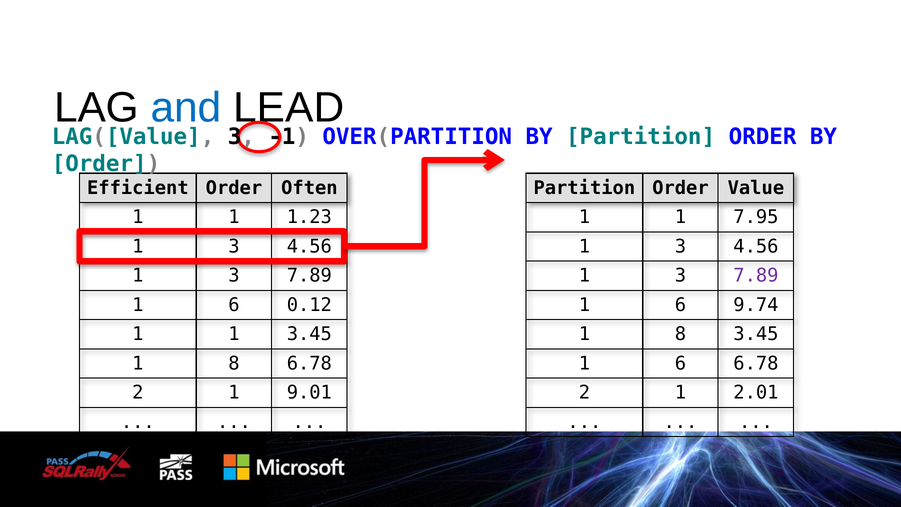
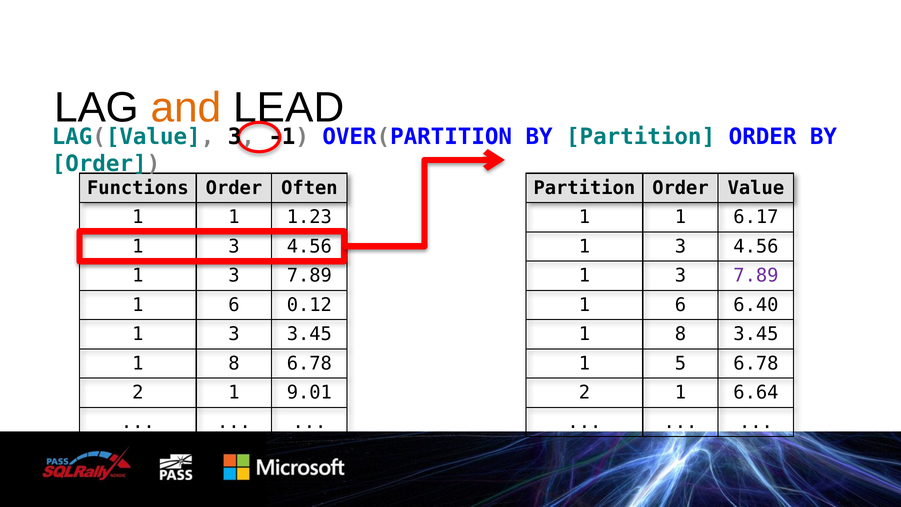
and colour: blue -> orange (186, 108)
Efficient: Efficient -> Functions (138, 188)
7.95: 7.95 -> 6.17 (756, 217)
9.74: 9.74 -> 6.40 (756, 305)
1: 1 -> 3 (234, 334)
6: 6 -> 5 (681, 363)
2.01: 2.01 -> 6.64 (756, 393)
